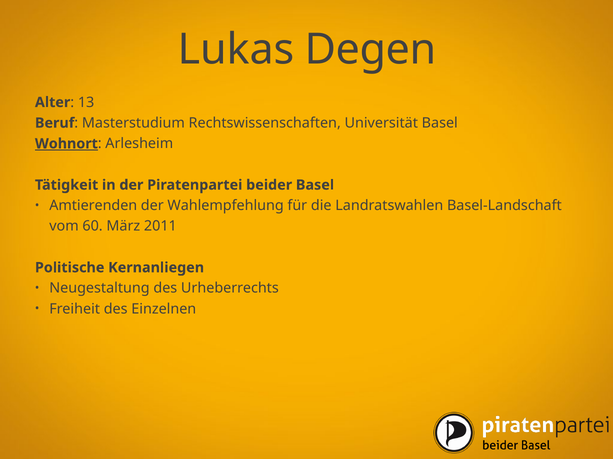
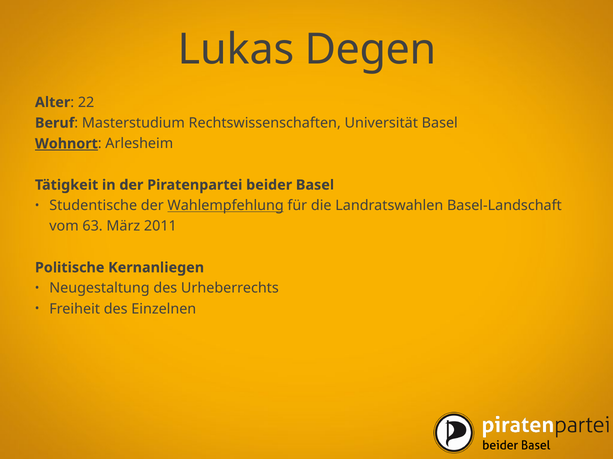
13: 13 -> 22 (86, 103)
Amtierenden: Amtierenden -> Studentische (93, 206)
Wahlempfehlung underline: none -> present (226, 206)
60: 60 -> 63 (93, 227)
